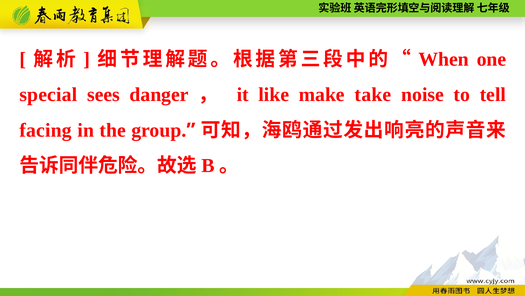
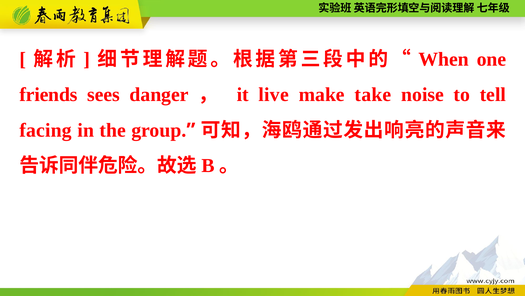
special: special -> friends (49, 95)
like: like -> live (274, 95)
